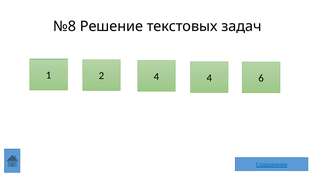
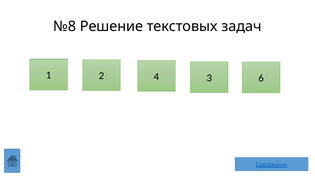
4 4: 4 -> 3 (209, 78)
